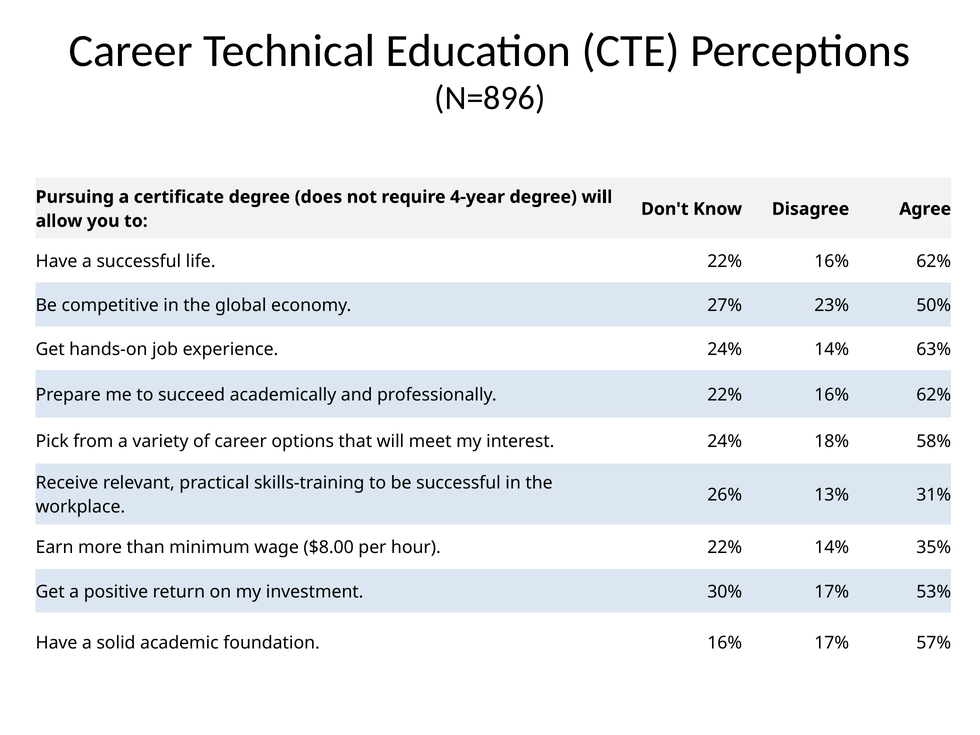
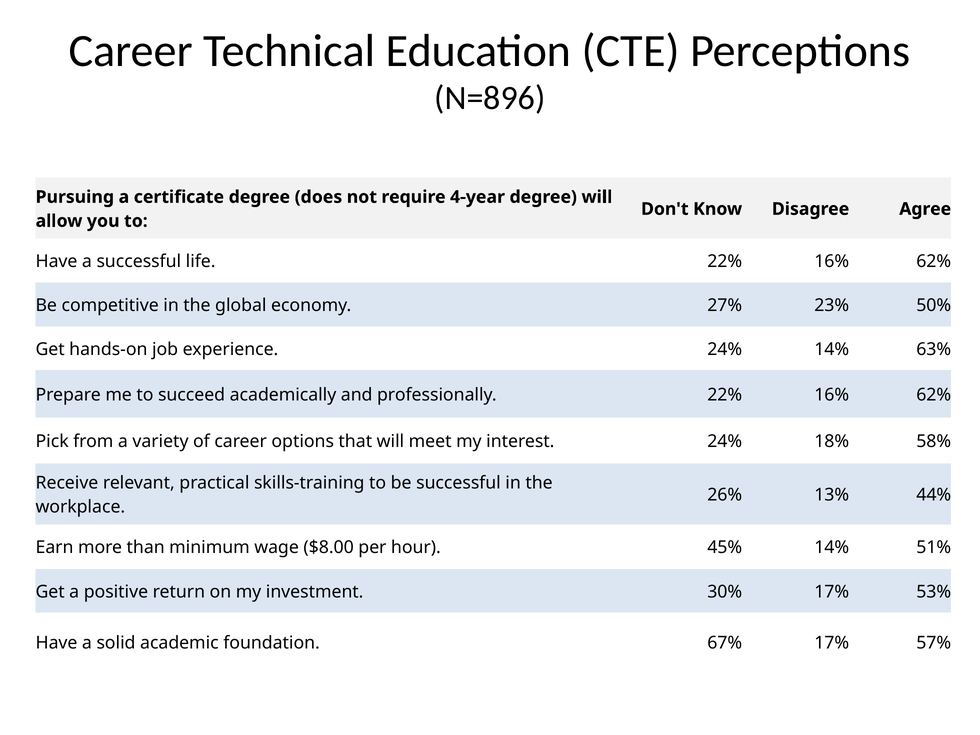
31%: 31% -> 44% (934, 495)
hour 22%: 22% -> 45% (725, 548)
35%: 35% -> 51% (934, 548)
foundation 16%: 16% -> 67% (725, 643)
